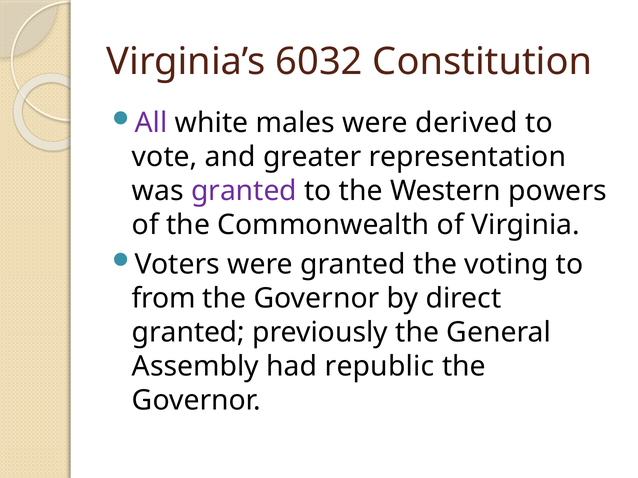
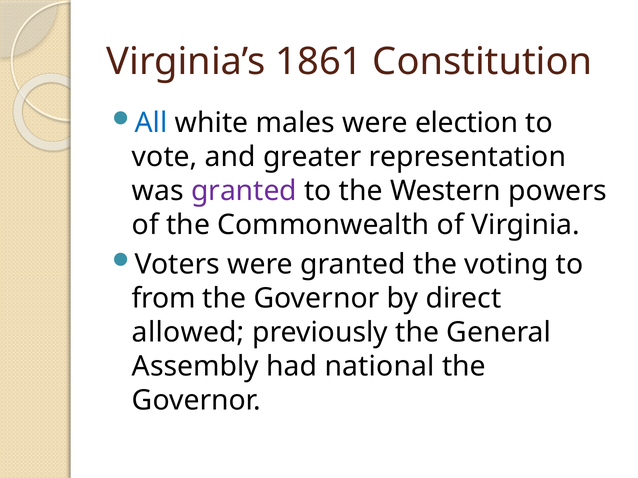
6032: 6032 -> 1861 (319, 62)
All colour: purple -> blue (151, 123)
derived: derived -> election (467, 123)
granted: granted -> allowed (188, 333)
republic: republic -> national (380, 367)
